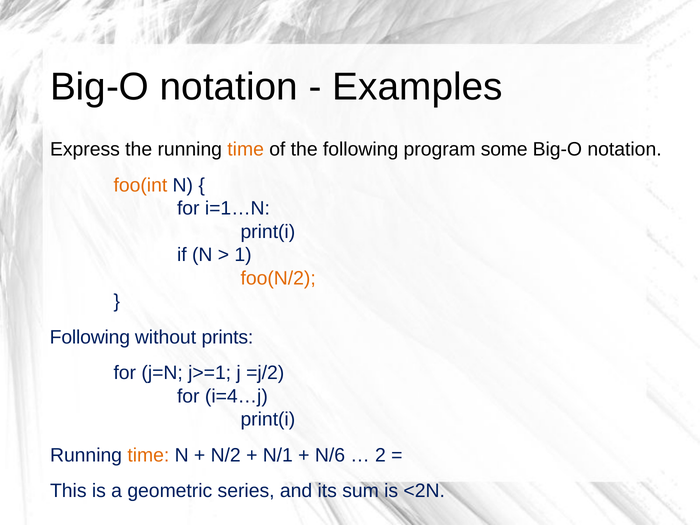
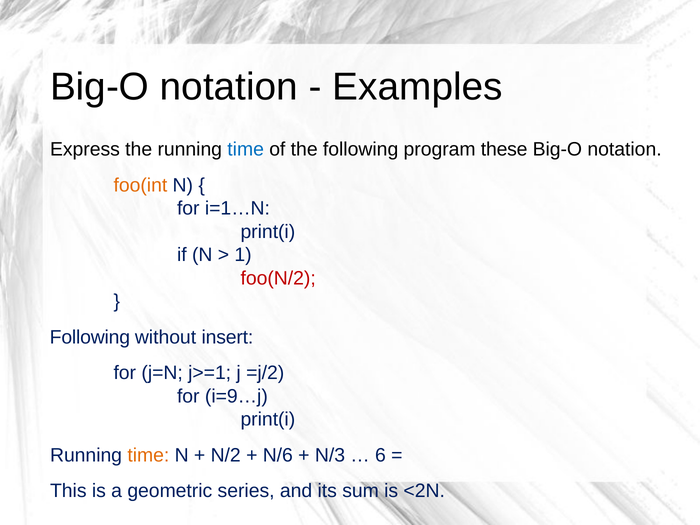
time colour: orange -> blue (246, 149)
some: some -> these (504, 149)
foo(N/2 colour: orange -> red (278, 278)
prints: prints -> insert (227, 337)
i=4…j: i=4…j -> i=9…j (236, 396)
N/1: N/1 -> N/6 (278, 455)
N/6: N/6 -> N/3 (330, 455)
2: 2 -> 6 (380, 455)
